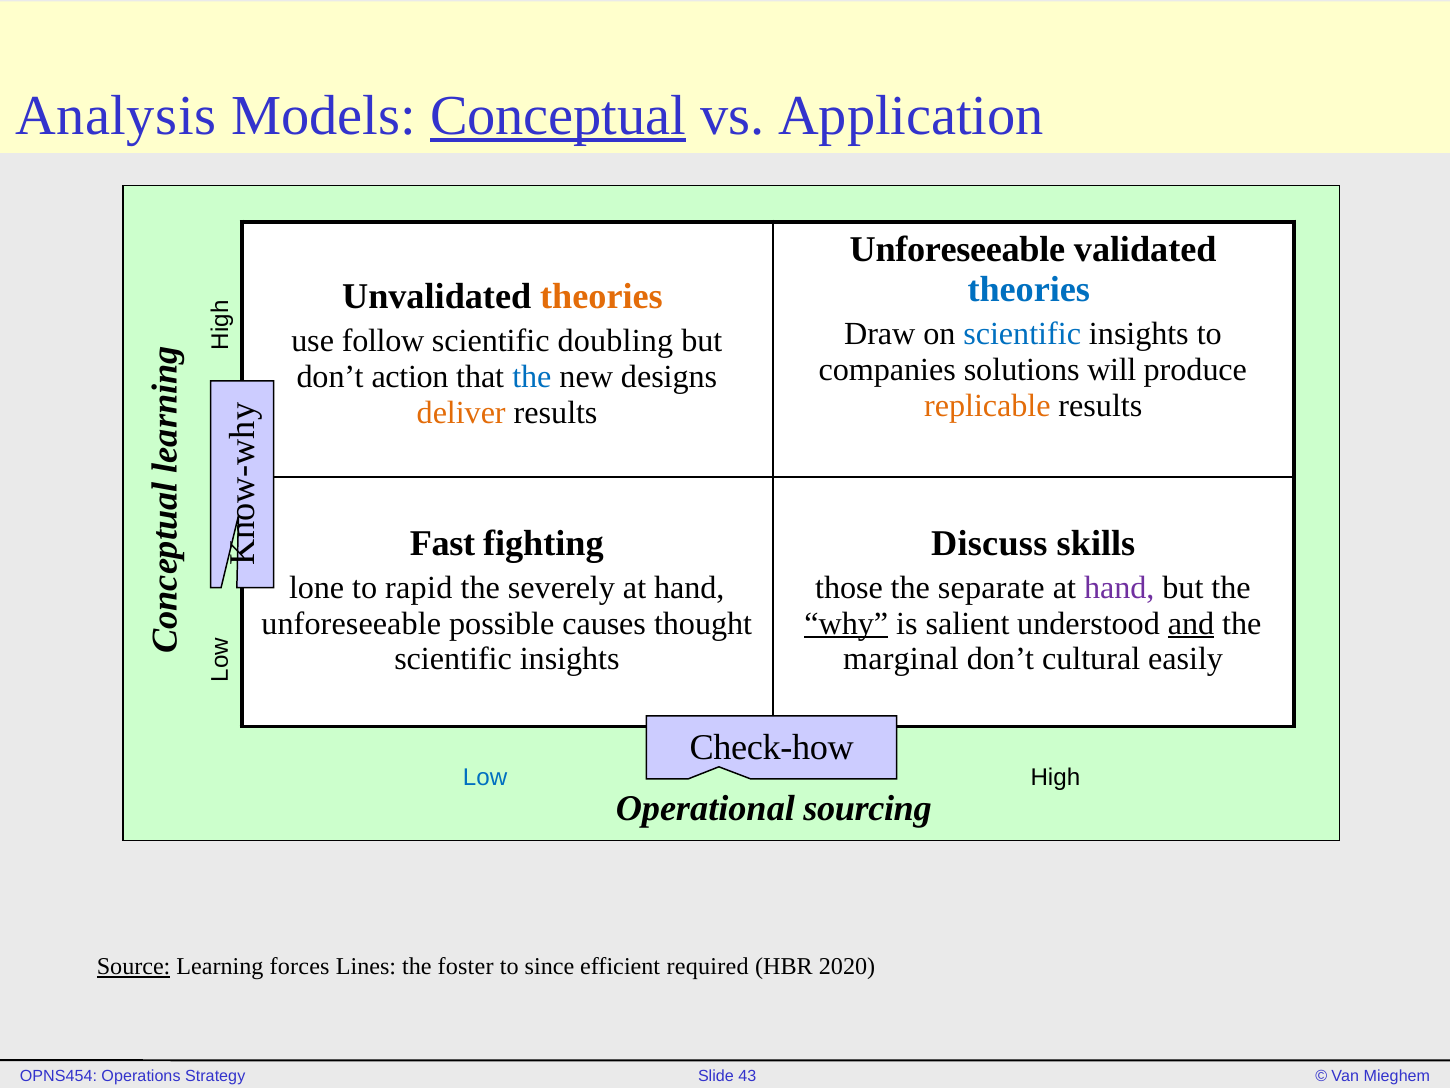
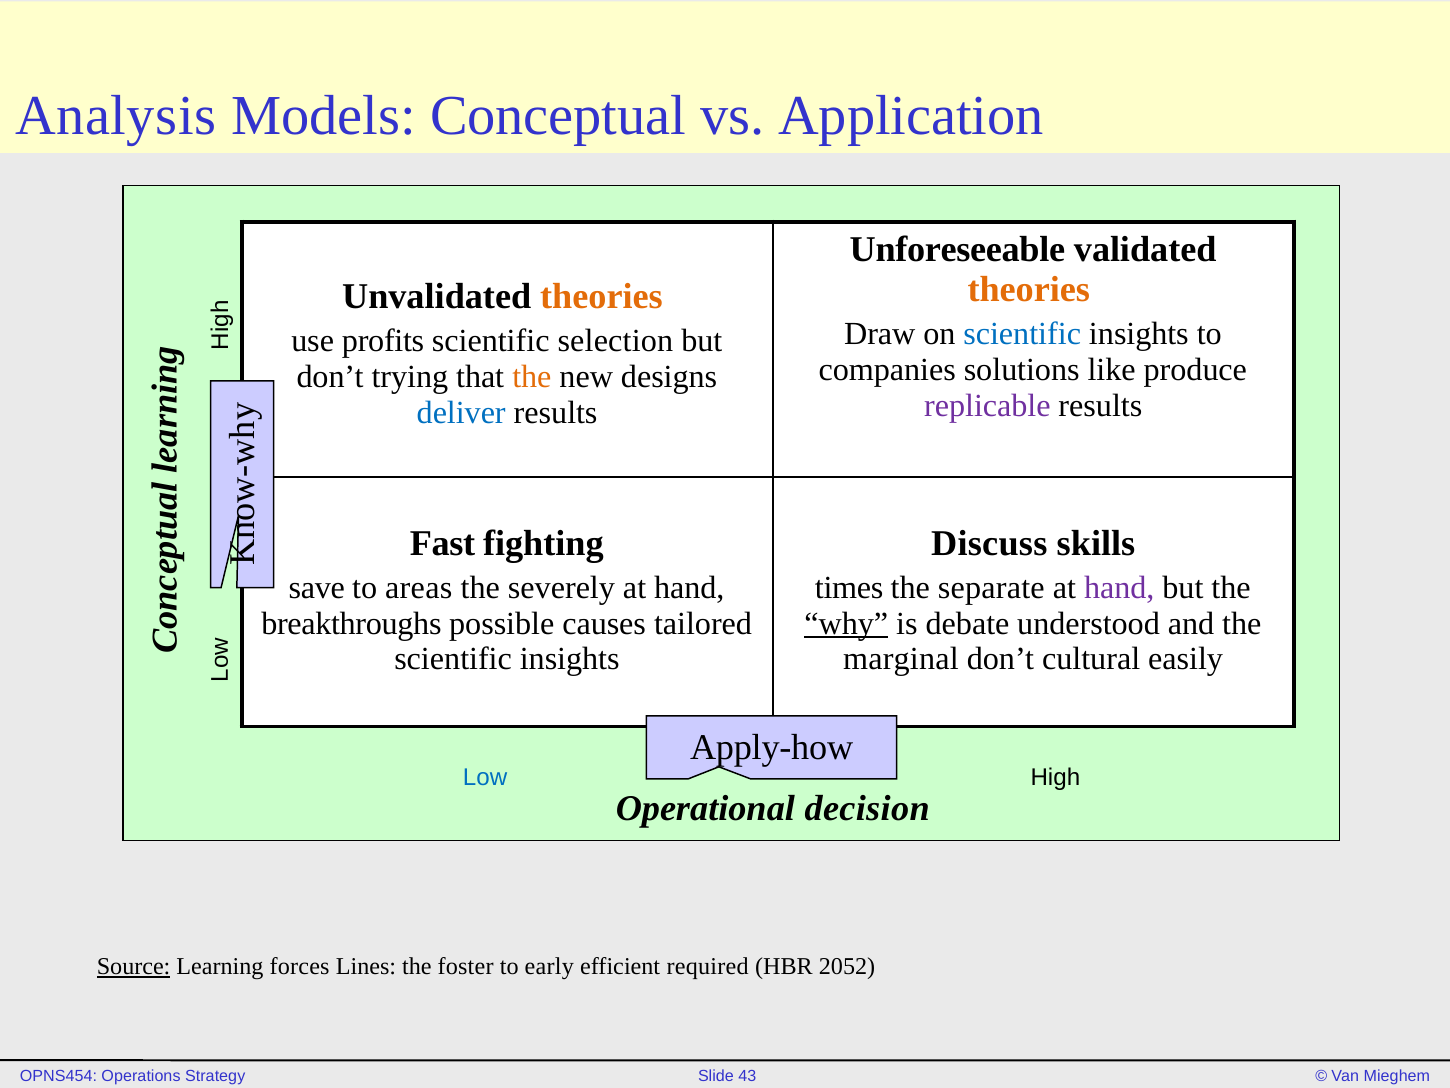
Conceptual underline: present -> none (558, 116)
theories colour: blue -> orange (1029, 289)
follow: follow -> profits (383, 341)
doubling: doubling -> selection (615, 341)
will: will -> like (1112, 369)
action: action -> trying (410, 377)
the colour: blue -> orange (532, 377)
replicable colour: orange -> purple (987, 405)
deliver colour: orange -> blue (461, 413)
lone: lone -> save (317, 587)
rapid: rapid -> areas (419, 587)
those: those -> times (849, 587)
unforeseeable: unforeseeable -> breakthroughs (351, 623)
thought: thought -> tailored (703, 623)
salient: salient -> debate (968, 623)
and underline: present -> none (1191, 623)
Check-how: Check-how -> Apply-how (772, 747)
sourcing: sourcing -> decision (867, 808)
since: since -> early (549, 966)
2020: 2020 -> 2052 (847, 966)
